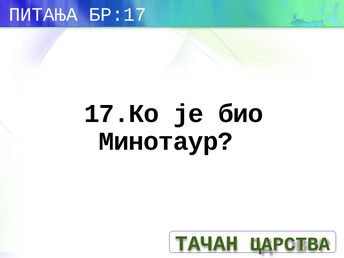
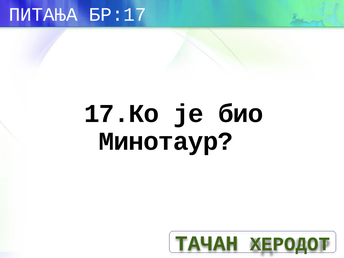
ЦАРСТВА: ЦАРСТВА -> ХЕРОДОТ (290, 244)
